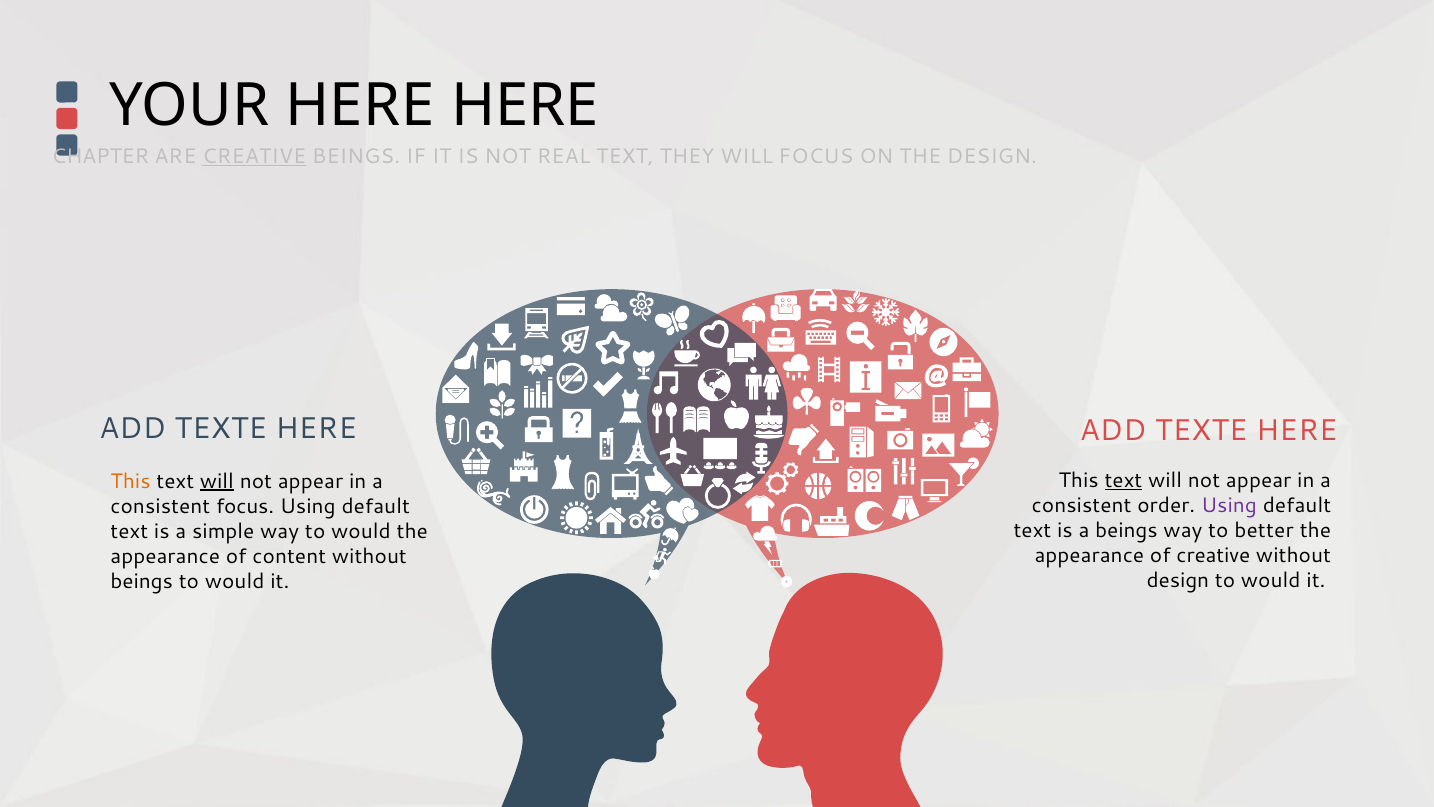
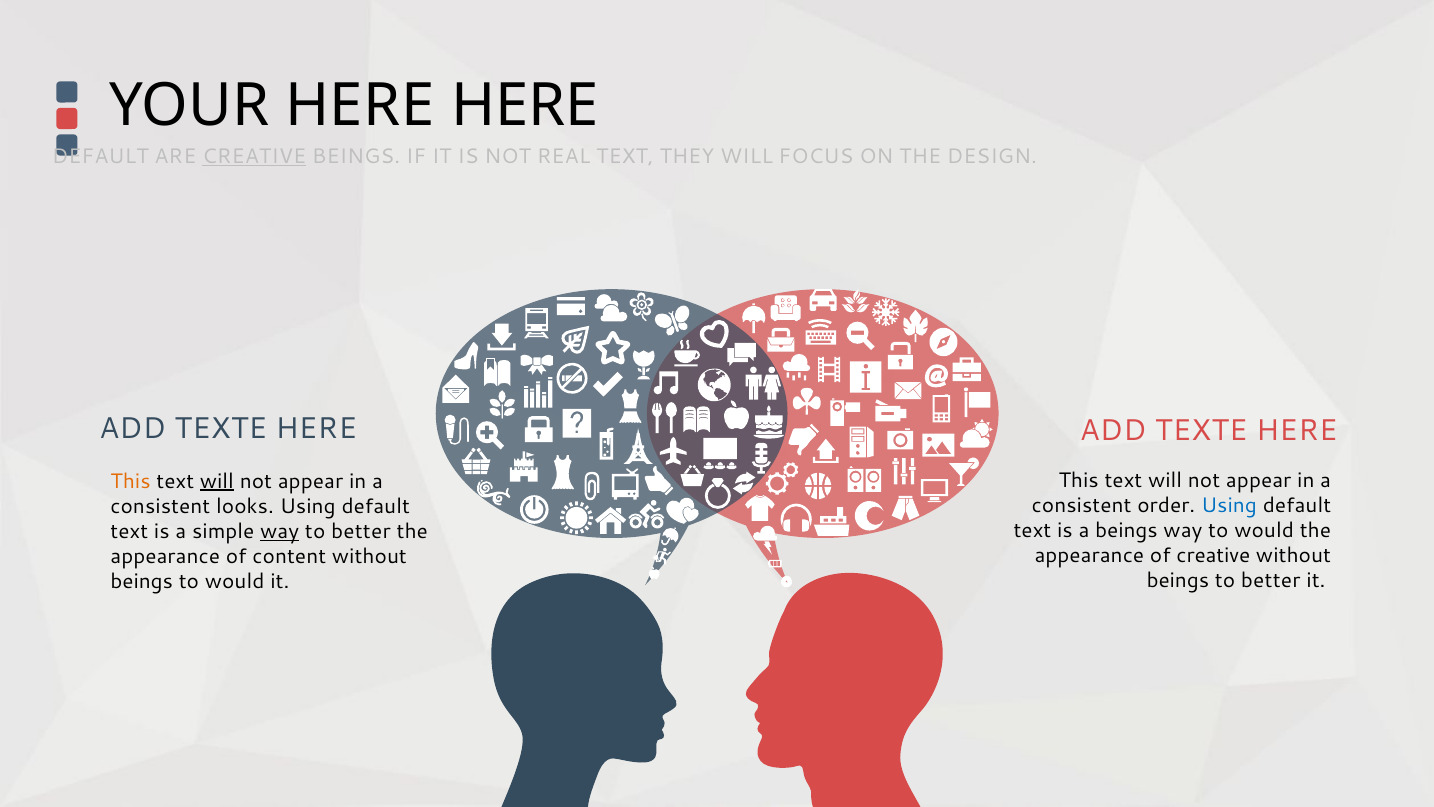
CHAPTER: CHAPTER -> DEFAULT (100, 156)
text underline: present -> none (1123, 480)
Using colour: purple -> blue (1229, 505)
consistent focus: focus -> looks (245, 506)
way to better: better -> would (1264, 530)
way underline: none -> present (280, 531)
would: would -> better (361, 531)
design: design -> beings (1178, 580)
would: would -> better (1271, 580)
